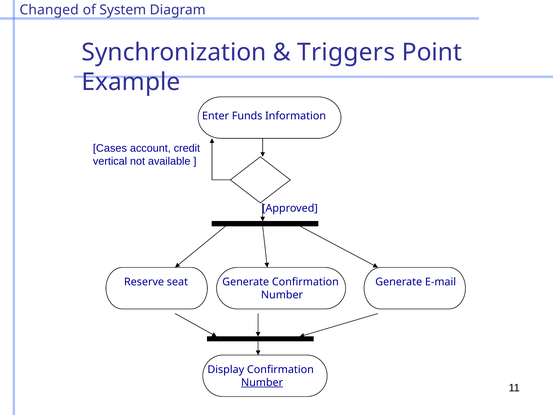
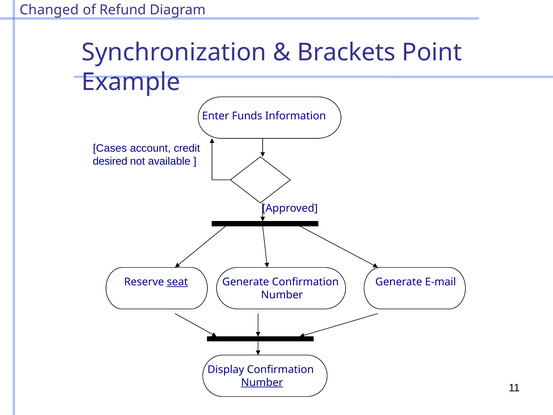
System: System -> Refund (123, 10)
Triggers: Triggers -> Brackets (346, 52)
vertical: vertical -> desired (110, 161)
seat underline: none -> present (177, 282)
